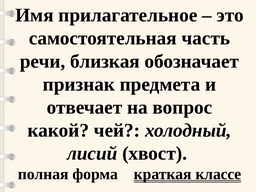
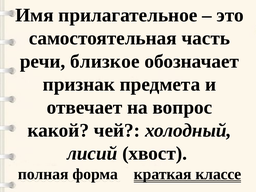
близкая: близкая -> близкое (105, 61)
